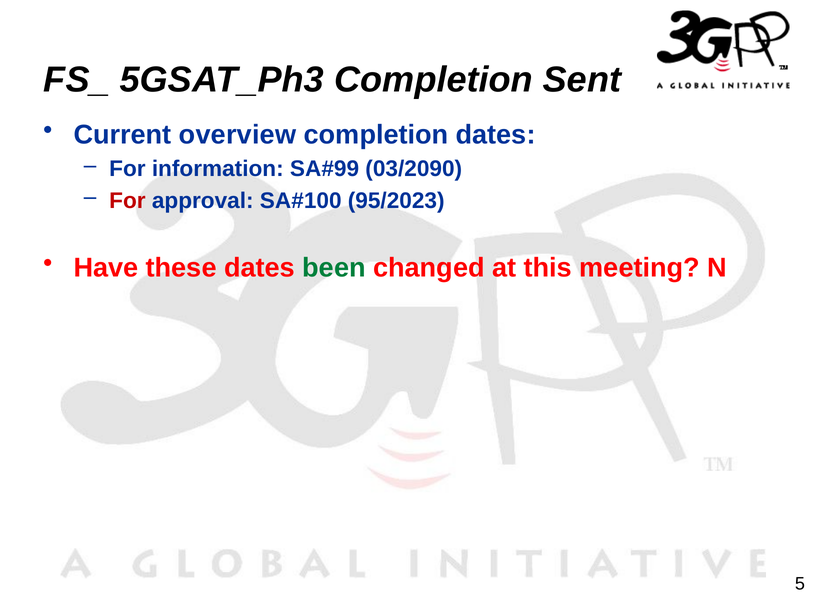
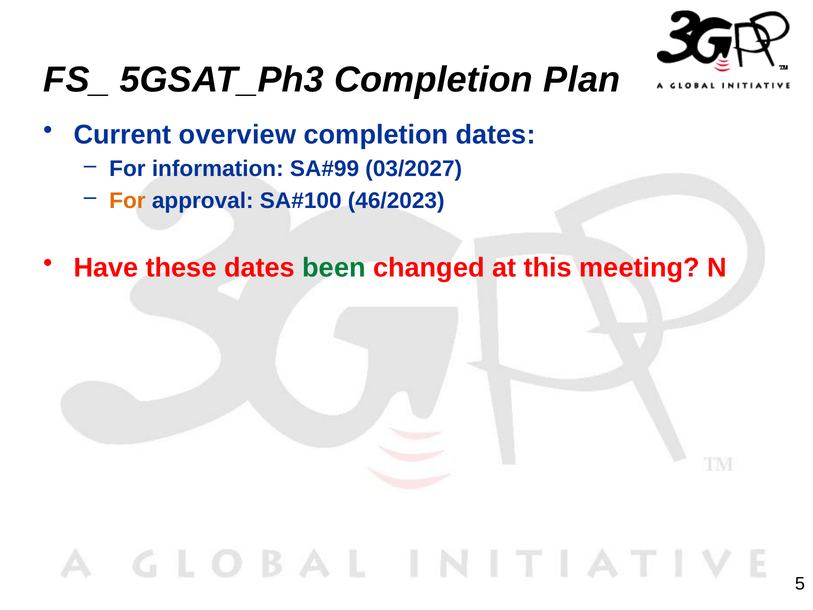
Sent: Sent -> Plan (582, 80)
03/2090: 03/2090 -> 03/2027 (414, 169)
For colour: red -> orange (127, 200)
95/2023: 95/2023 -> 46/2023 (396, 200)
